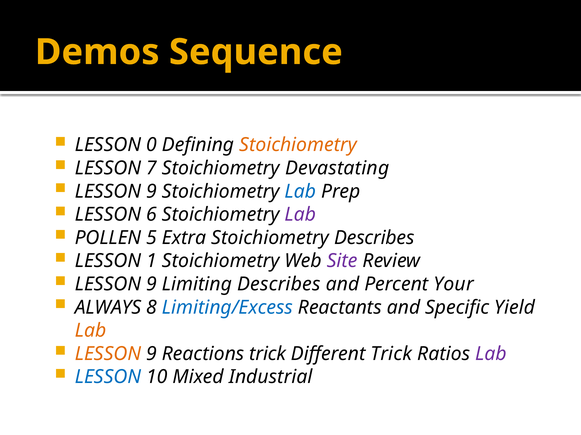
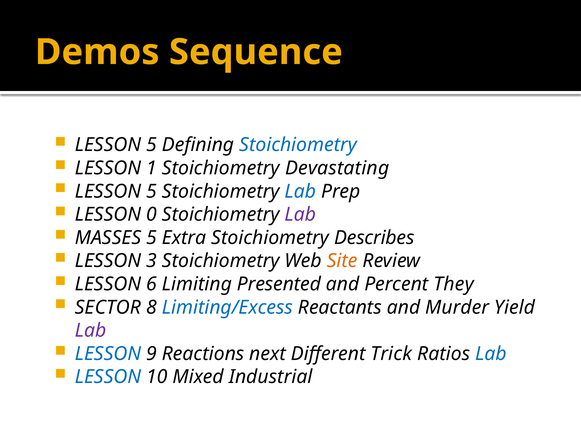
0: 0 -> 5 (152, 145)
Stoichiometry colour: orange -> blue (298, 145)
7: 7 -> 1 (152, 168)
9: 9 -> 5 (152, 192)
6: 6 -> 0 (152, 215)
POLLEN: POLLEN -> MASSES (108, 238)
1: 1 -> 3 (152, 261)
Site colour: purple -> orange (342, 261)
9: 9 -> 6 (152, 285)
Limiting Describes: Describes -> Presented (279, 285)
Your: Your -> They (454, 285)
ALWAYS: ALWAYS -> SECTOR (108, 308)
Specific: Specific -> Murder (457, 308)
Lab colour: orange -> purple (91, 331)
LESSON colour: orange -> blue (108, 354)
Reactions trick: trick -> next (268, 354)
Lab colour: purple -> blue (491, 354)
